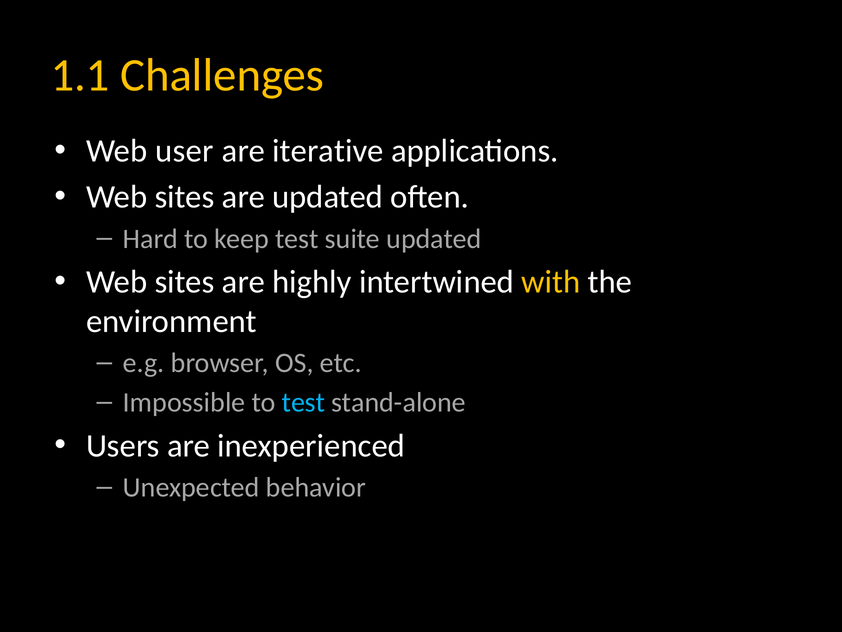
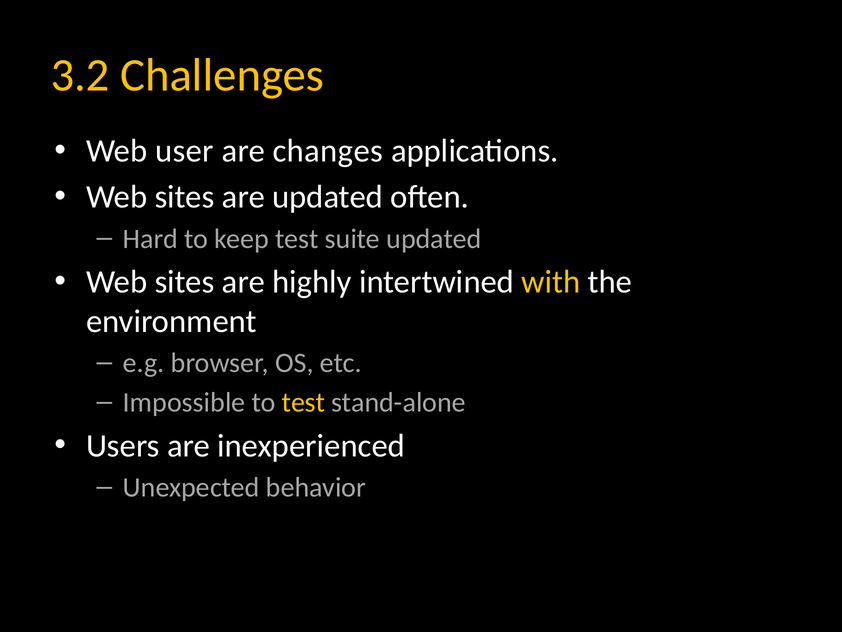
1.1: 1.1 -> 3.2 (80, 75)
iterative: iterative -> changes (328, 151)
test colour: light blue -> yellow (304, 402)
